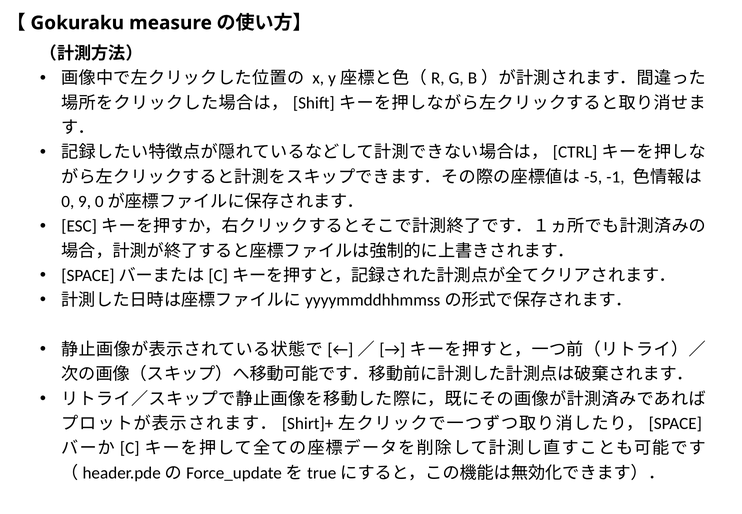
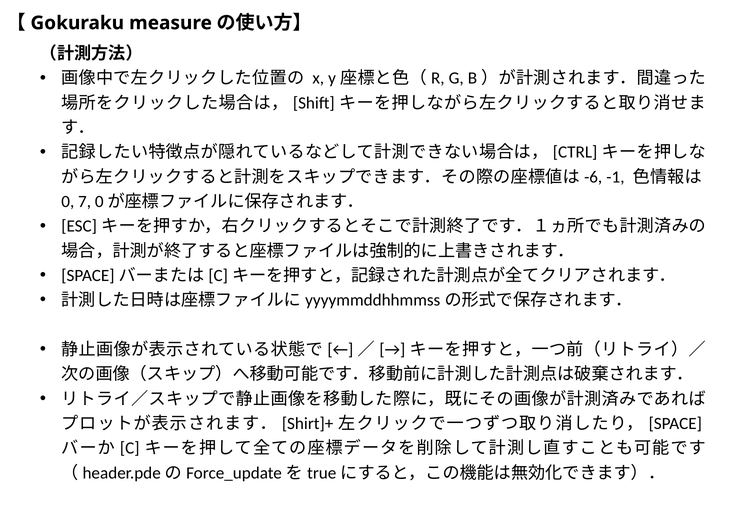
-5: -5 -> -6 (593, 177)
9: 9 -> 7 (85, 201)
